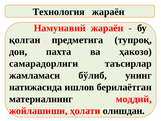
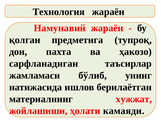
самарадорлиги: самарадорлиги -> сарфланадиган (44, 63)
моддий: моддий -> хужжат (134, 99)
олишдан: олишдан -> камаяди (124, 111)
